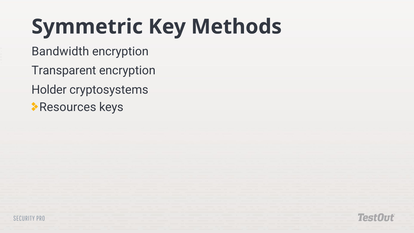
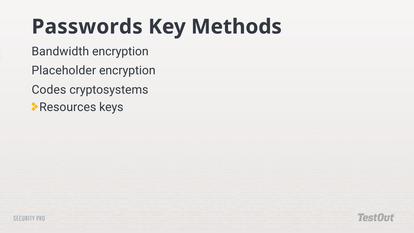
Symmetric: Symmetric -> Passwords (87, 27)
Transparent: Transparent -> Placeholder (64, 71)
Holder: Holder -> Codes (49, 90)
